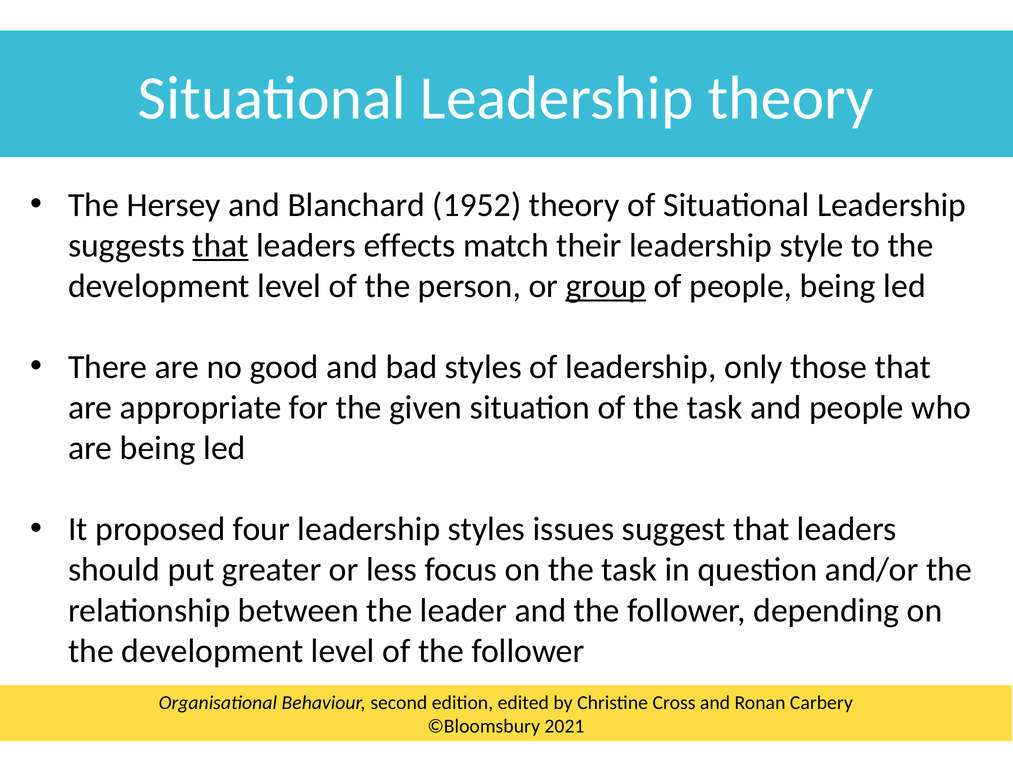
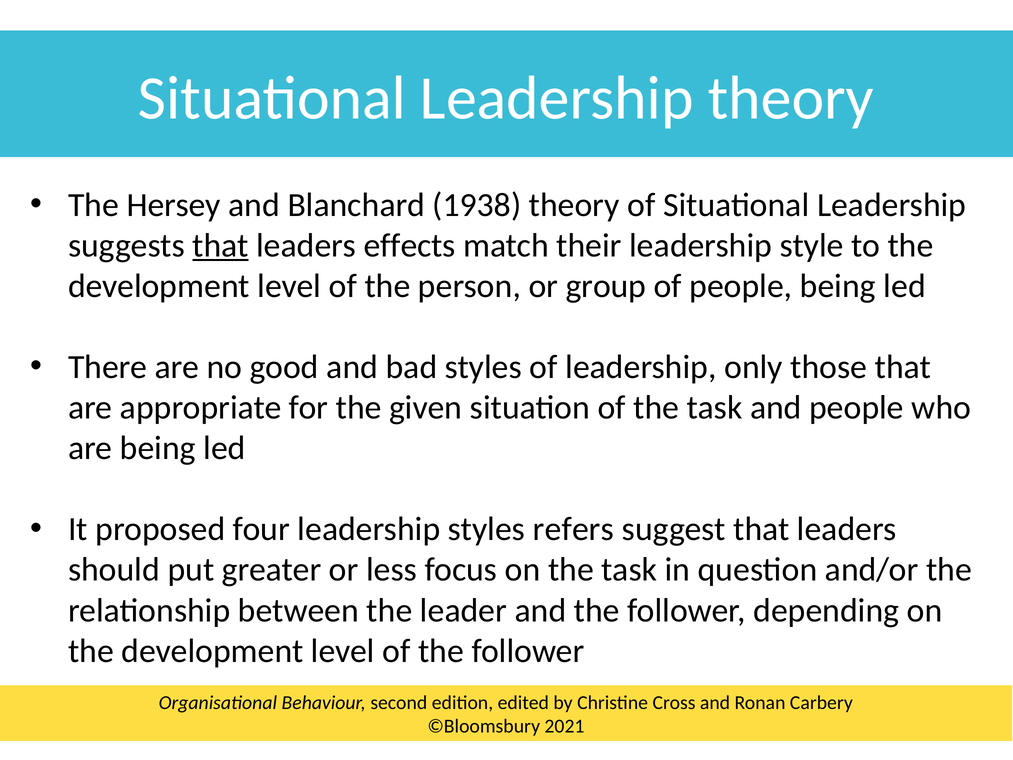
1952: 1952 -> 1938 (477, 205)
group underline: present -> none (606, 286)
issues: issues -> refers (573, 529)
